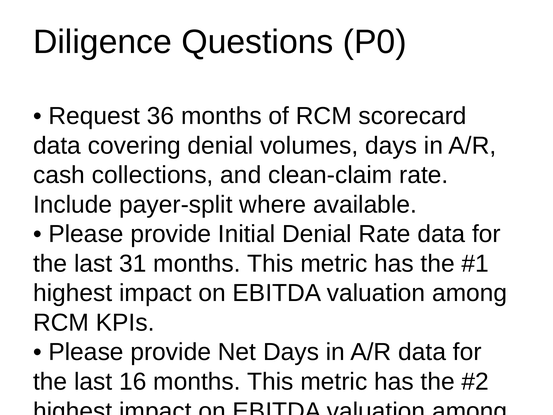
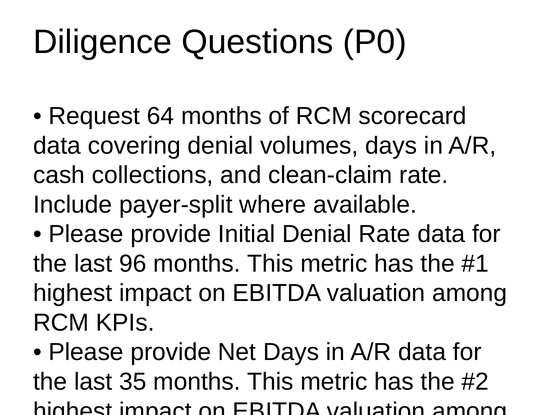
Request 36: 36 -> 64 (161, 116)
31: 31 -> 96 (133, 263)
16: 16 -> 35 (133, 381)
